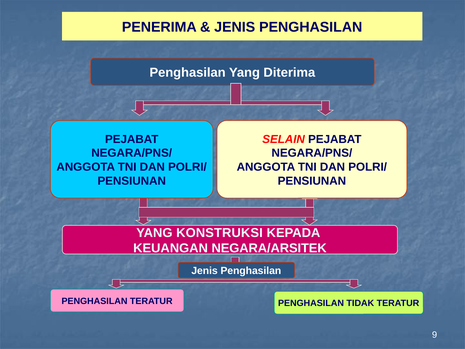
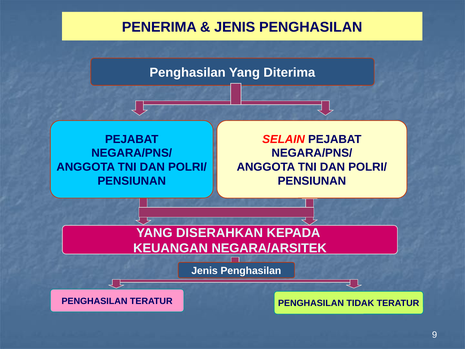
KONSTRUKSI: KONSTRUKSI -> DISERAHKAN (220, 233)
